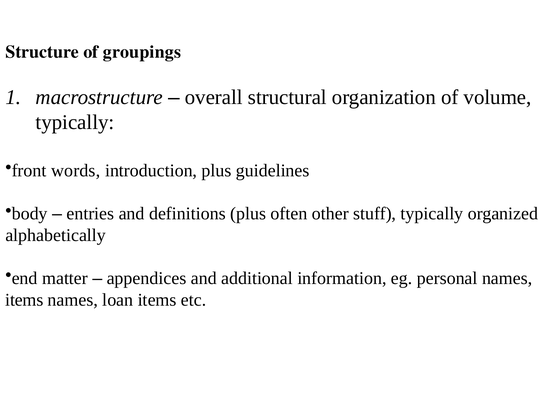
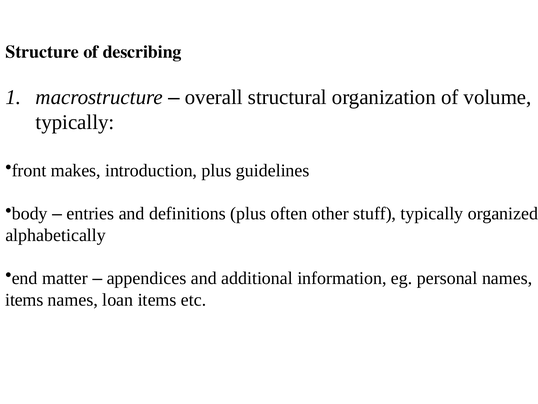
groupings: groupings -> describing (142, 52)
words: words -> makes (76, 170)
